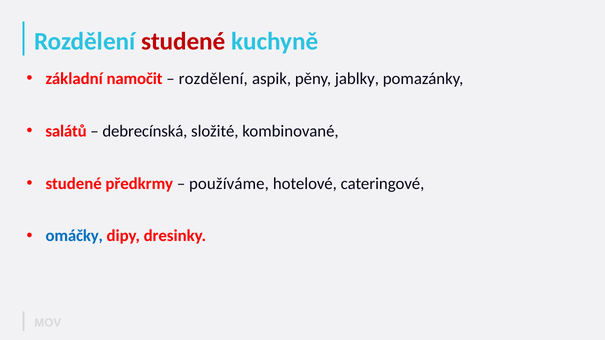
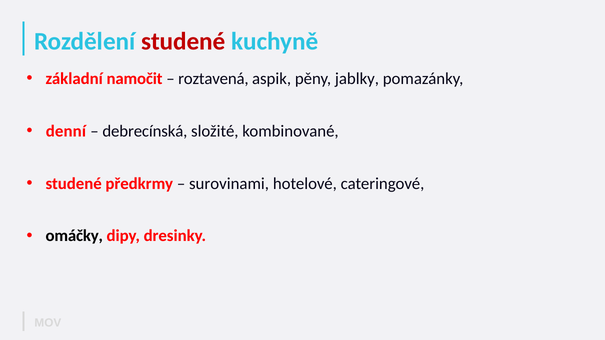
rozdělení: rozdělení -> roztavená (213, 79)
salátů: salátů -> denní (66, 131)
používáme: používáme -> surovinami (229, 184)
omáčky colour: blue -> black (74, 236)
